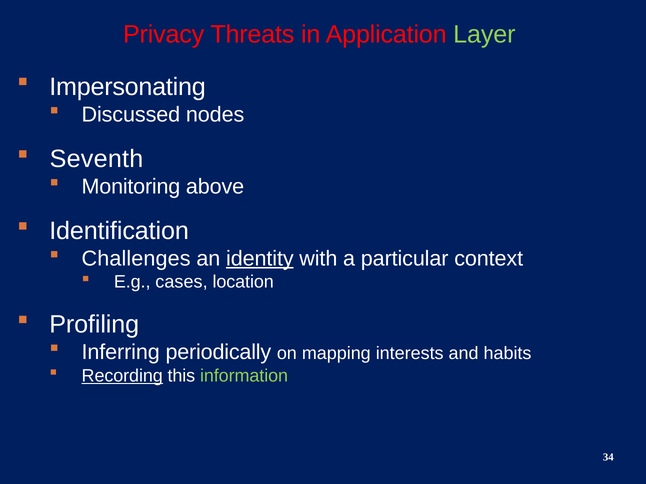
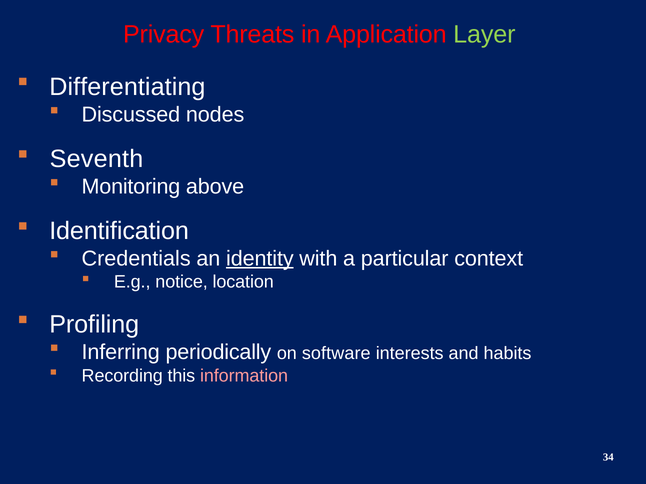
Impersonating: Impersonating -> Differentiating (127, 87)
Challenges: Challenges -> Credentials (136, 259)
cases: cases -> notice (182, 282)
mapping: mapping -> software (336, 354)
Recording underline: present -> none (122, 376)
information colour: light green -> pink (244, 376)
